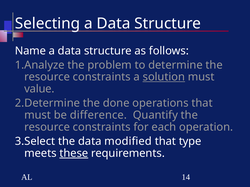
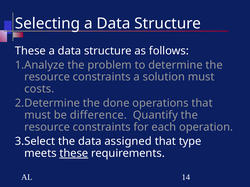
Name: Name -> These (30, 51)
solution underline: present -> none (164, 77)
value: value -> costs (39, 89)
modified: modified -> assigned (128, 142)
